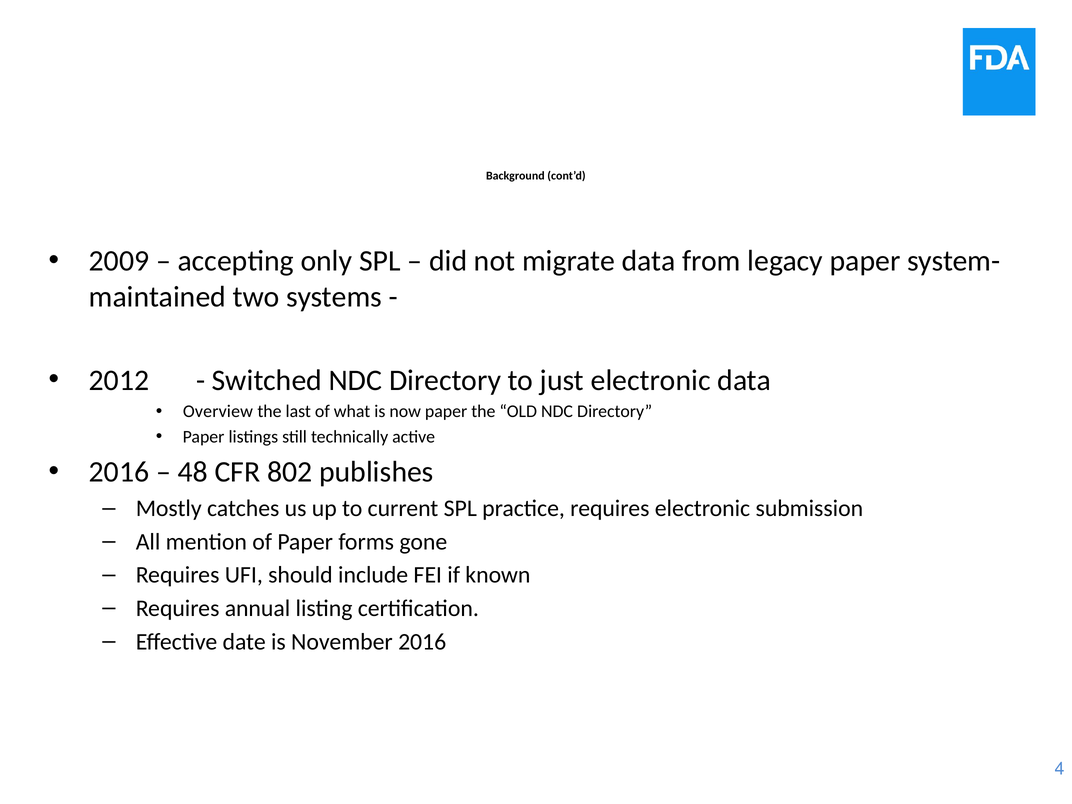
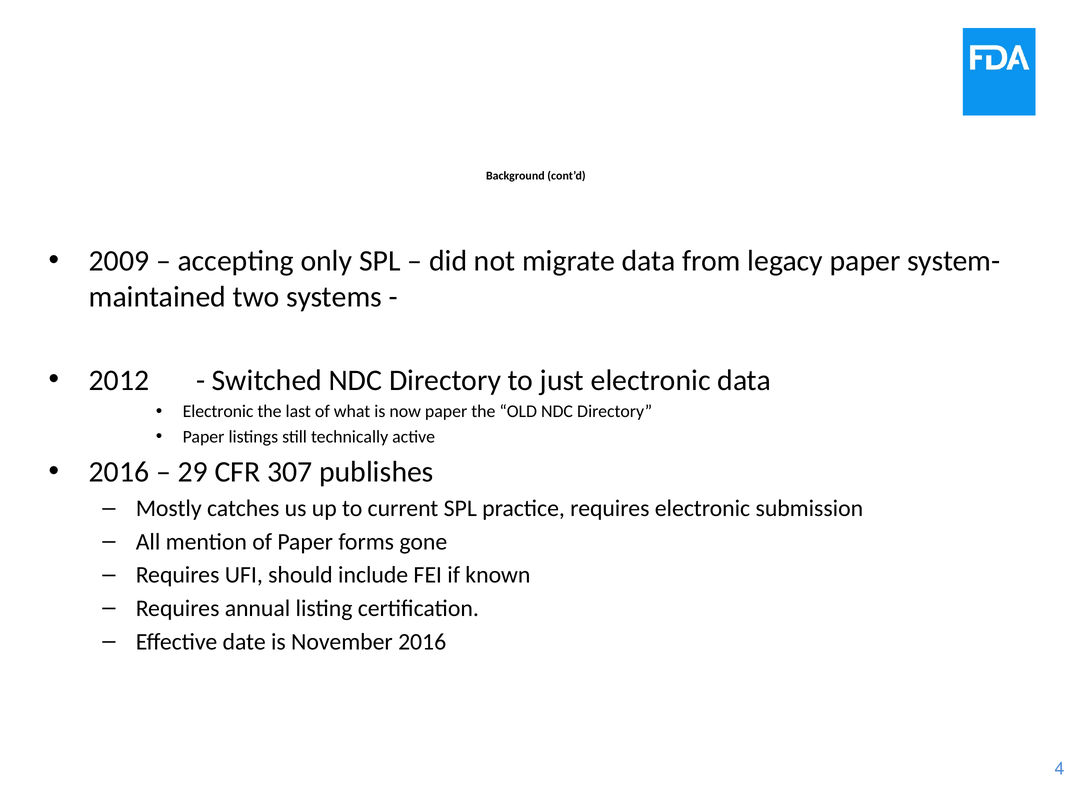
Overview: Overview -> Electronic (218, 412)
48: 48 -> 29 (193, 472)
802: 802 -> 307 (290, 472)
